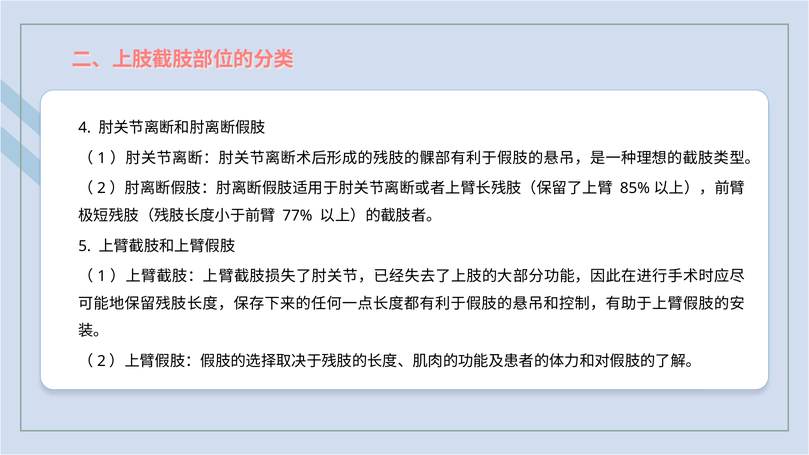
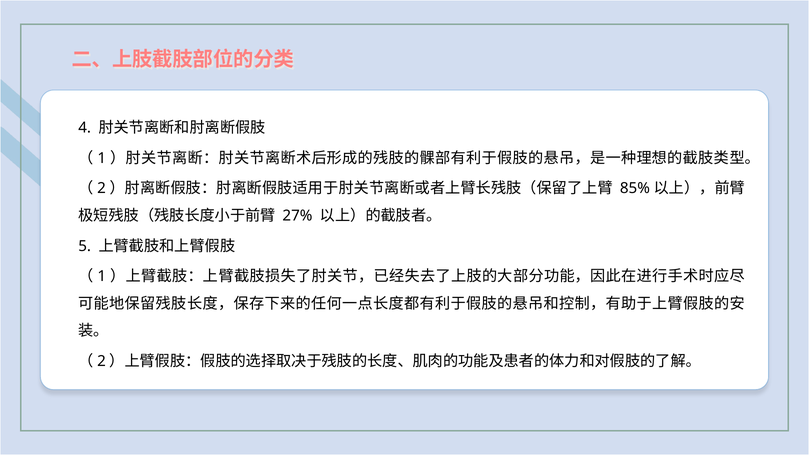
77%: 77% -> 27% (297, 216)
